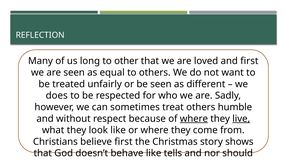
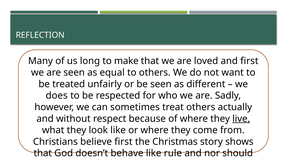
other: other -> make (126, 61)
humble: humble -> actually (235, 107)
where underline: present -> none (194, 118)
tells: tells -> rule (173, 153)
